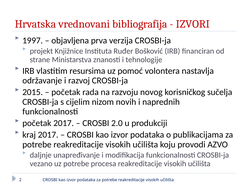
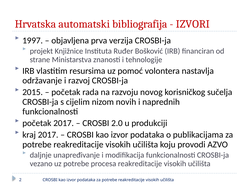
vrednovani: vrednovani -> automatski (84, 24)
